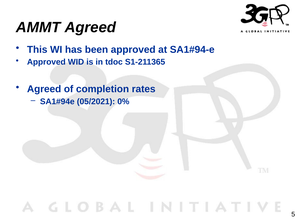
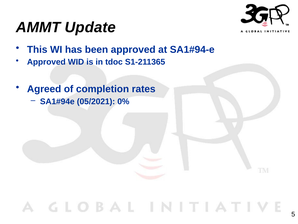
AMMT Agreed: Agreed -> Update (90, 27)
